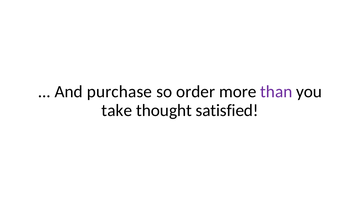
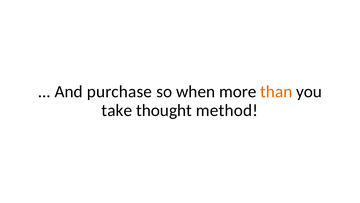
order: order -> when (196, 92)
than colour: purple -> orange (276, 92)
satisfied: satisfied -> method (227, 110)
